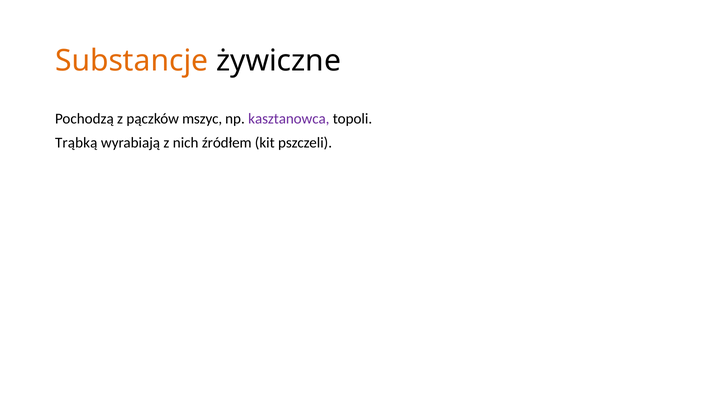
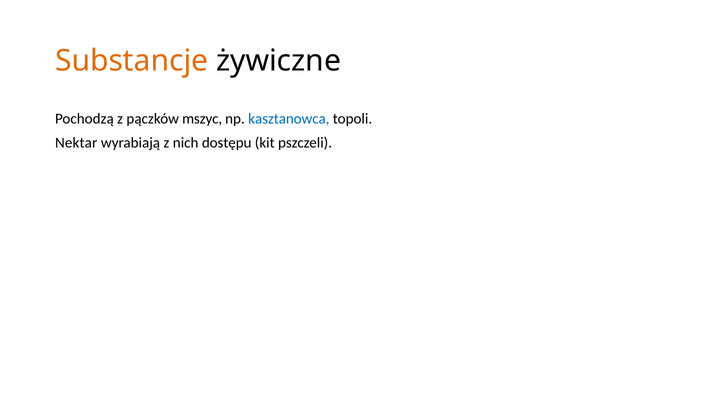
kasztanowca colour: purple -> blue (289, 119)
Trąbką: Trąbką -> Nektar (76, 143)
źródłem: źródłem -> dostępu (227, 143)
